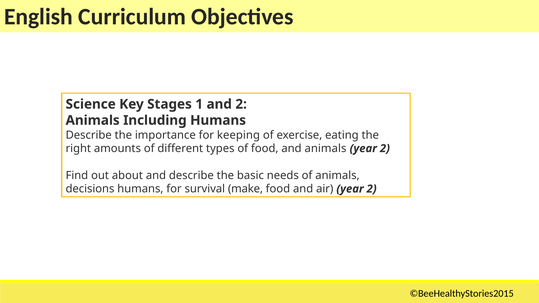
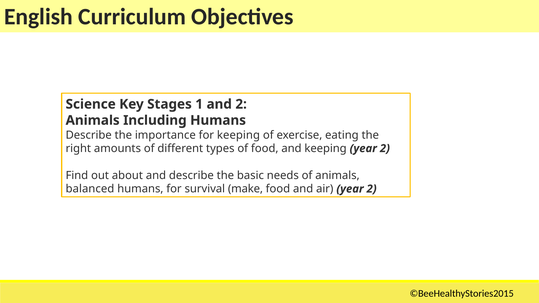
and animals: animals -> keeping (326, 149)
decisions: decisions -> balanced (90, 189)
